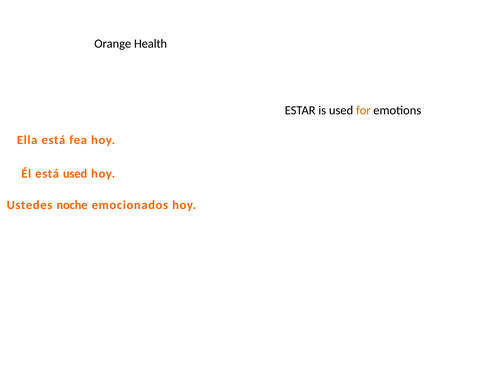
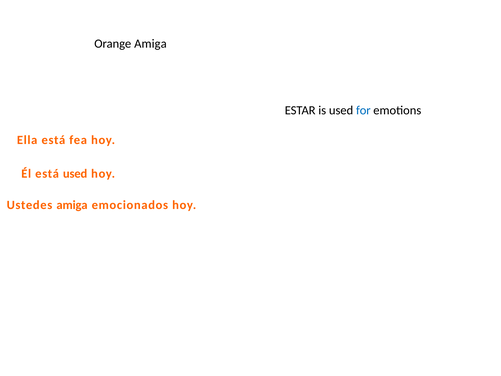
Orange Health: Health -> Amiga (150, 44)
for colour: orange -> blue (363, 110)
Ustedes noche: noche -> amiga (72, 205)
